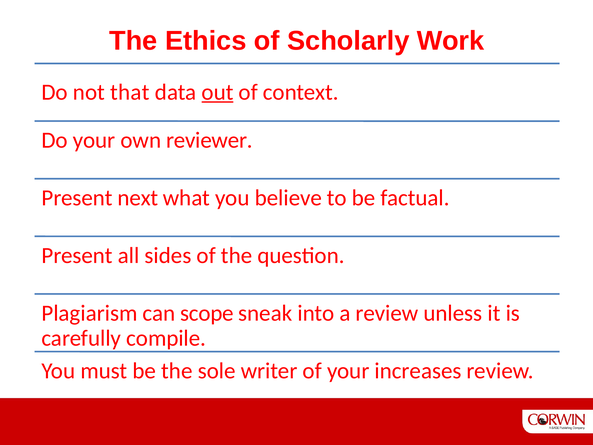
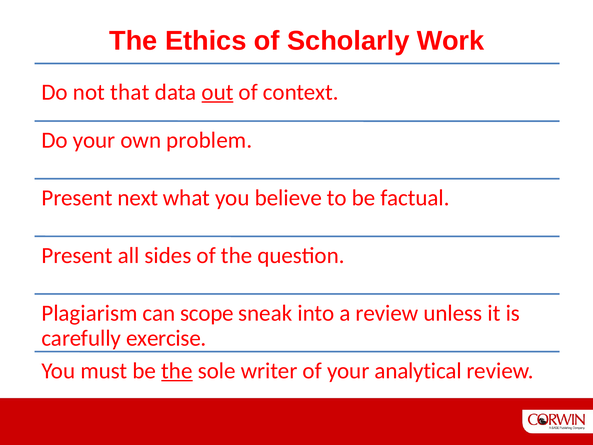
reviewer: reviewer -> problem (209, 140)
compile: compile -> exercise (166, 338)
the underline: none -> present (177, 371)
increases: increases -> analytical (418, 371)
